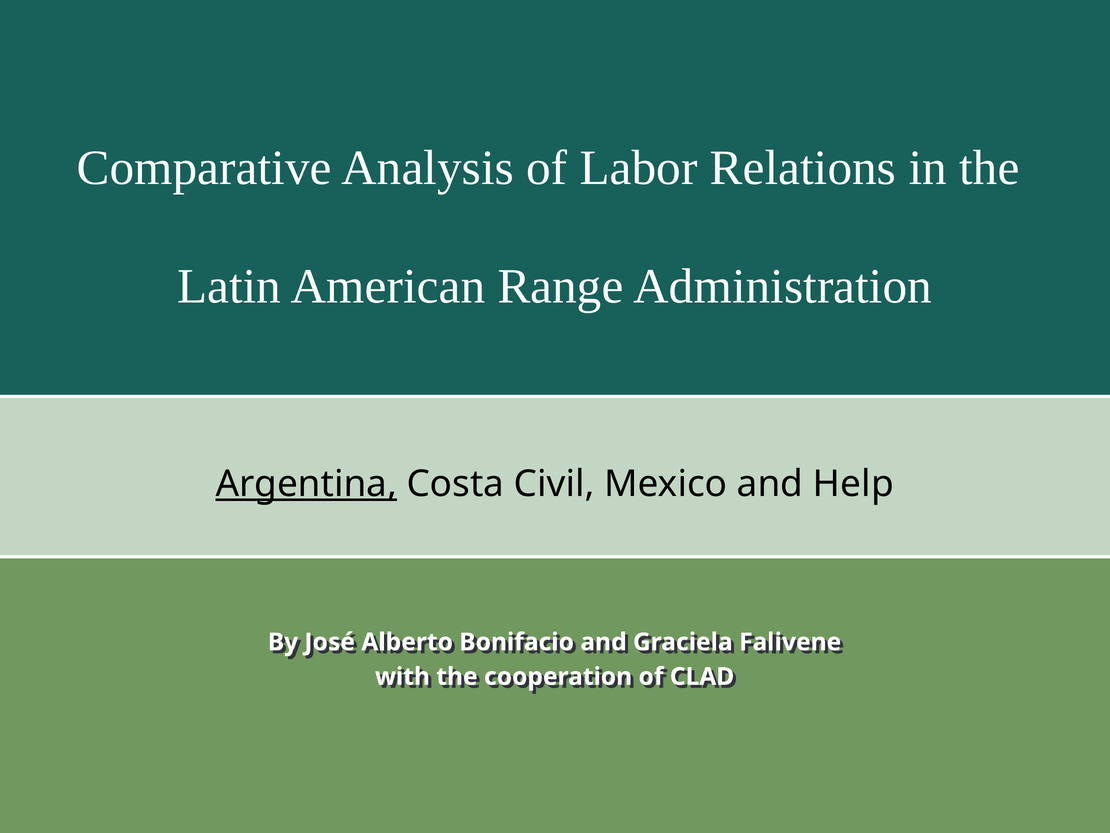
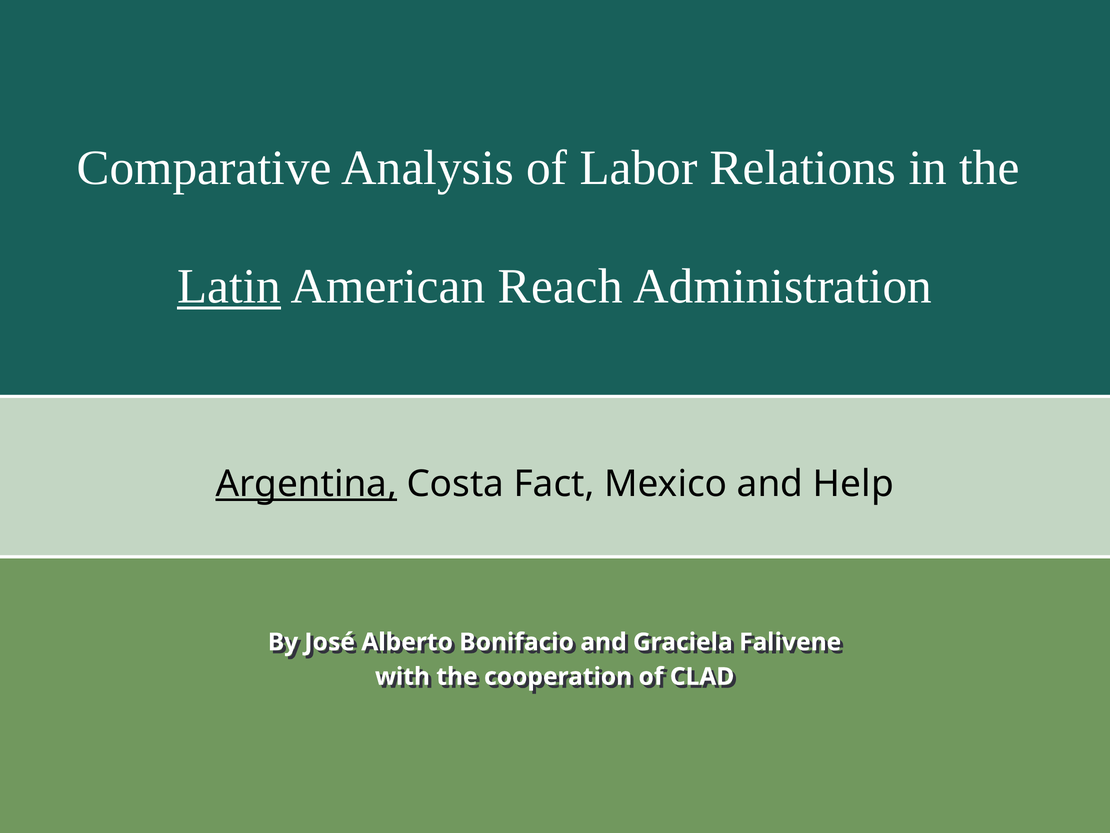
Latin underline: none -> present (229, 286)
Range: Range -> Reach (560, 286)
Civil: Civil -> Fact (554, 484)
